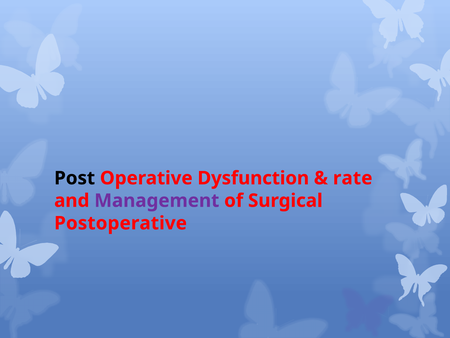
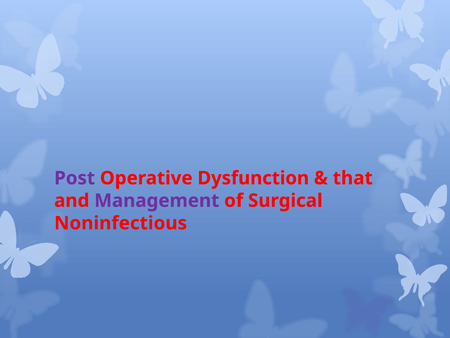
Post colour: black -> purple (75, 178)
rate: rate -> that (353, 178)
Postoperative: Postoperative -> Noninfectious (121, 223)
